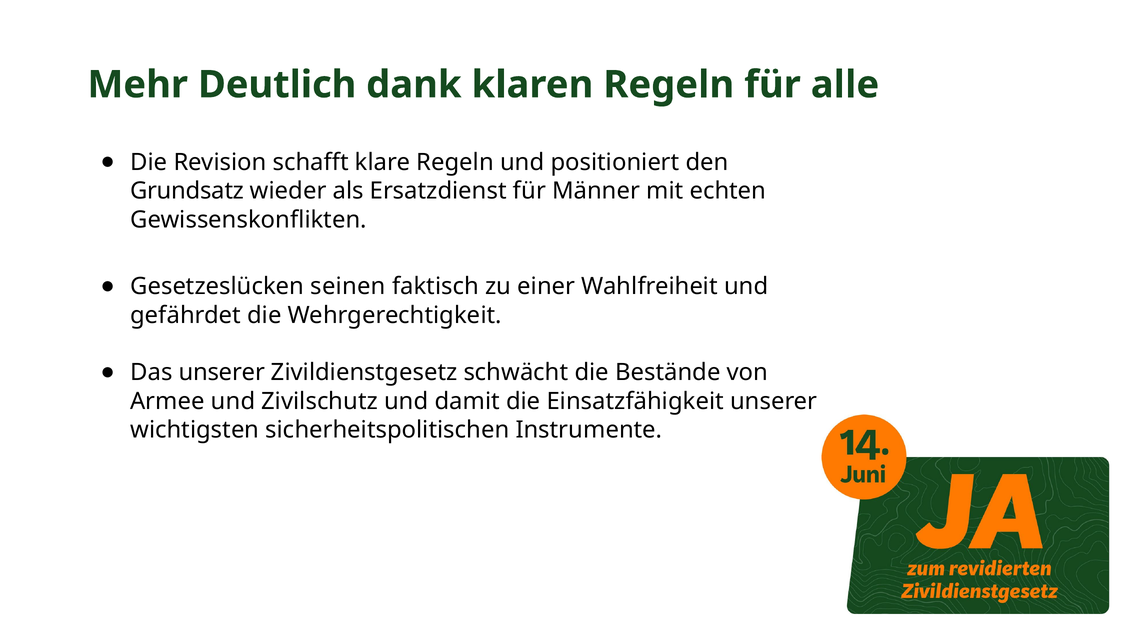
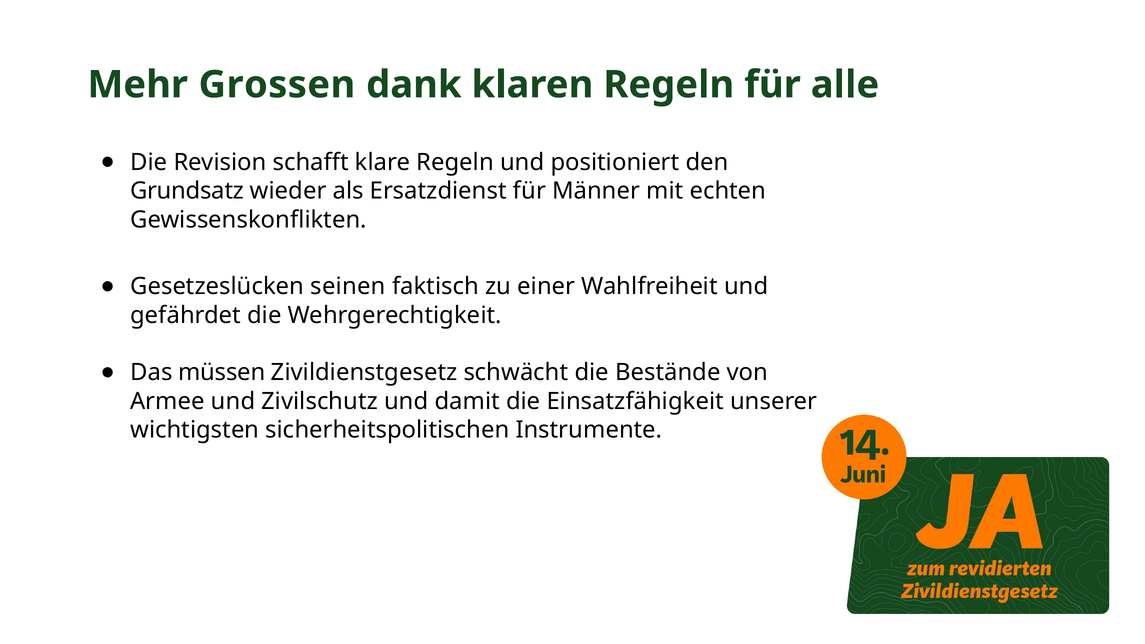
Deutlich: Deutlich -> Grossen (277, 85)
Das unserer: unserer -> müssen (222, 373)
